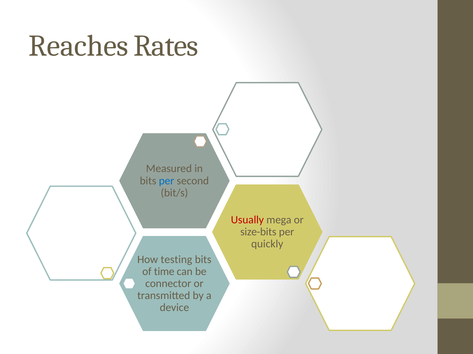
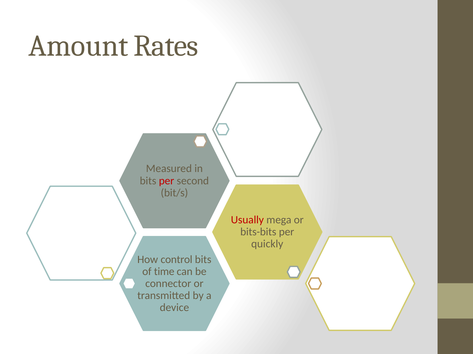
Reaches: Reaches -> Amount (78, 46)
per colour: blue -> red (167, 181)
size-bits: size-bits -> bits-bits (258, 232)
testing: testing -> control (177, 260)
